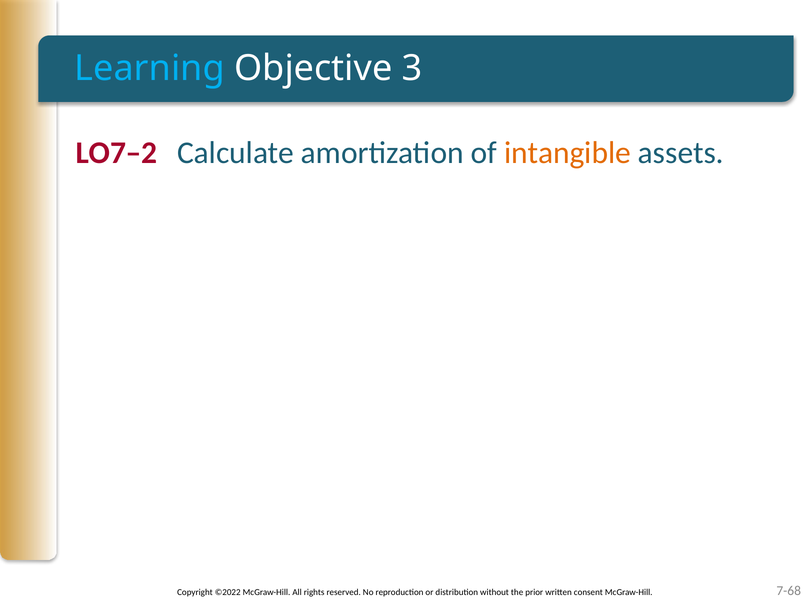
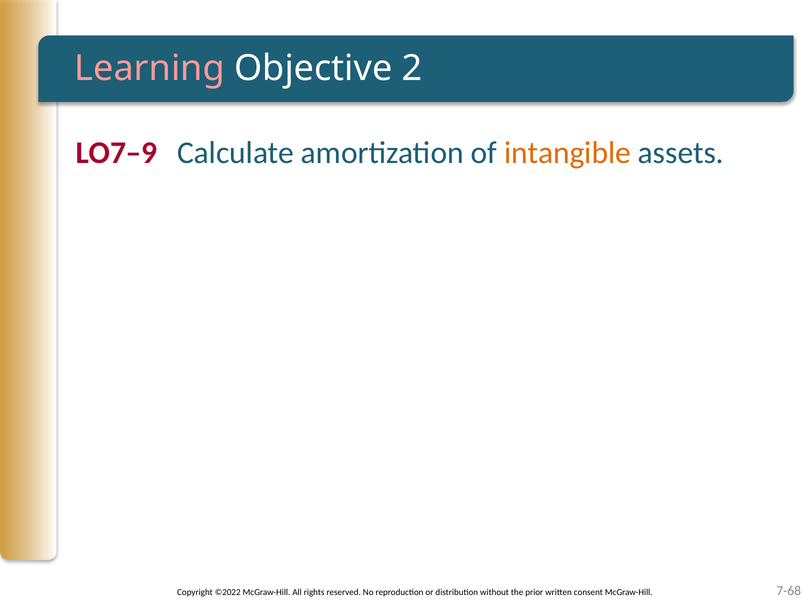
Learning colour: light blue -> pink (150, 69)
3: 3 -> 2 (412, 69)
LO7–2: LO7–2 -> LO7–9 (117, 153)
